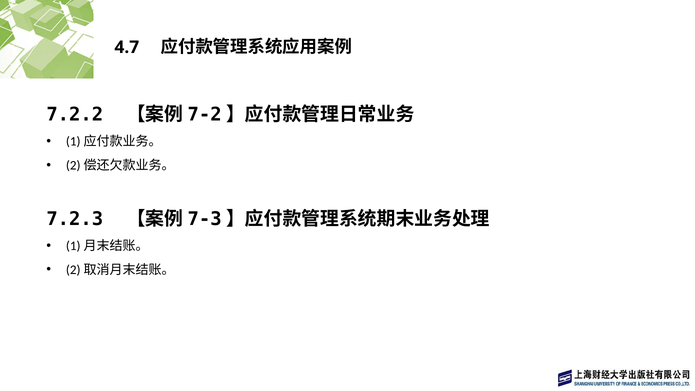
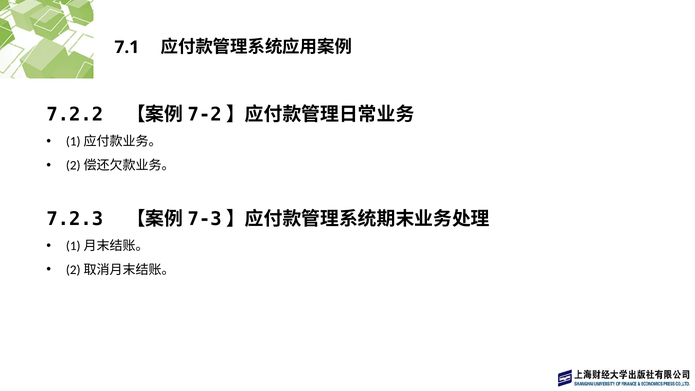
4.7: 4.7 -> 7.1 (127, 47)
